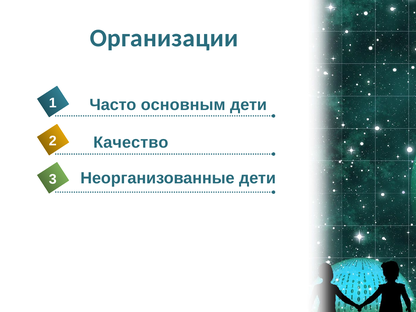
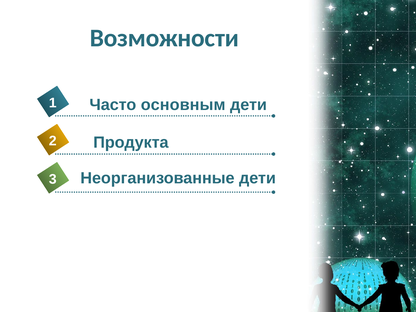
Организации: Организации -> Возможности (164, 38)
Качество: Качество -> Продукта (131, 143)
